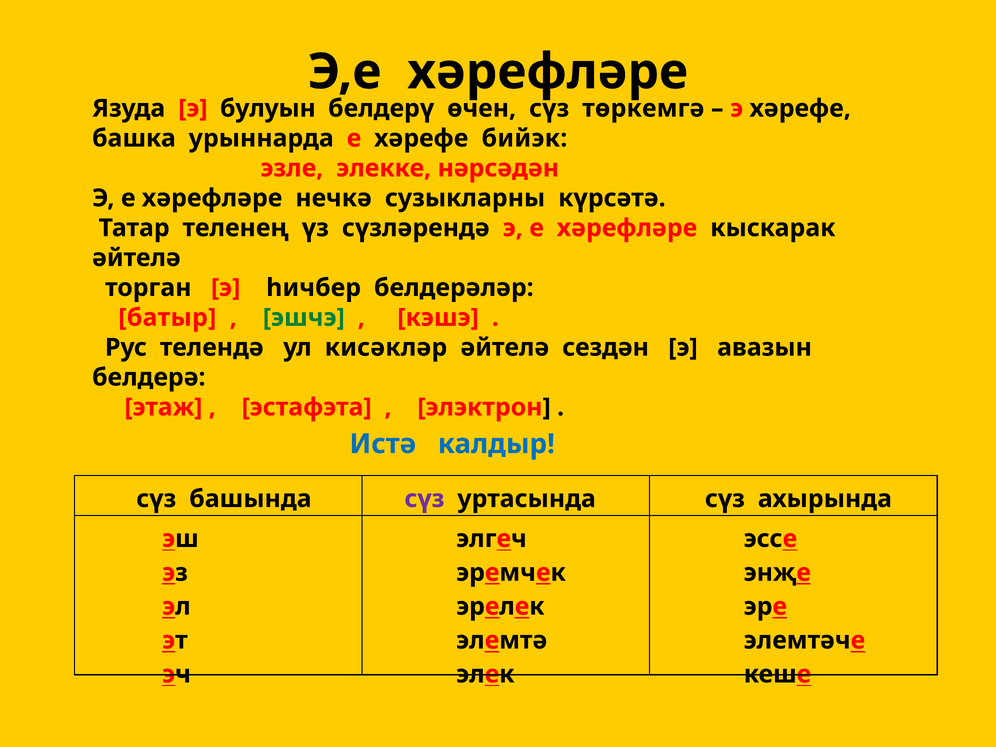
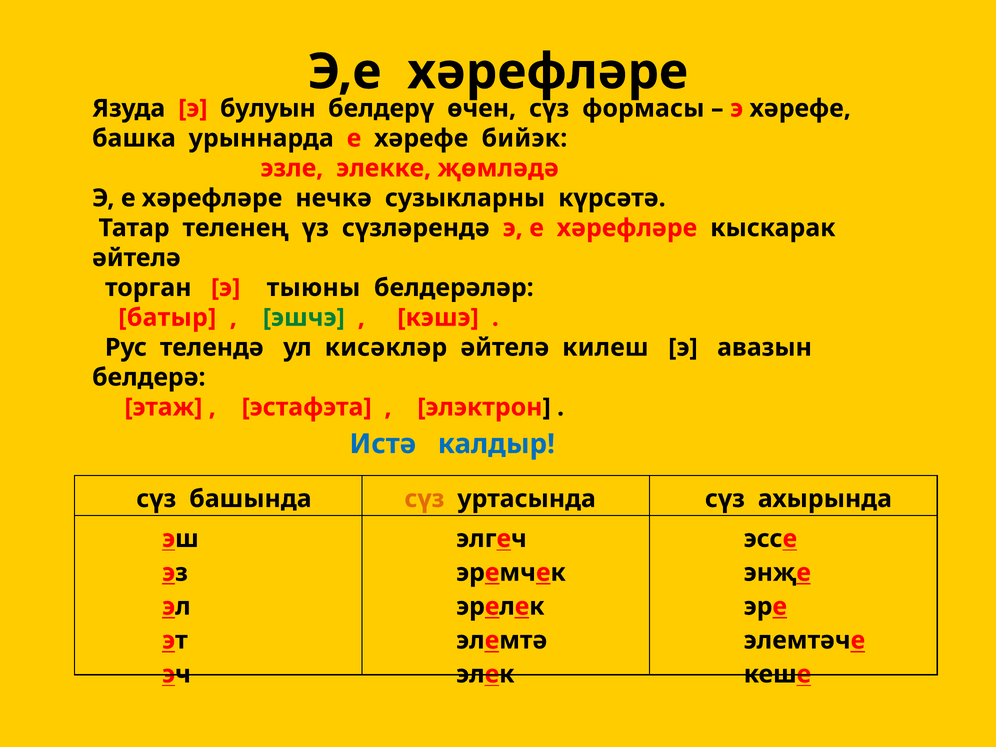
төркемгә: төркемгә -> формасы (643, 108)
нәрсәдән: нәрсәдән -> җөмләдә (498, 168)
һичбер: һичбер -> тыюны (314, 288)
сездән: сездән -> килеш (605, 347)
сүз colour: purple -> orange (424, 499)
